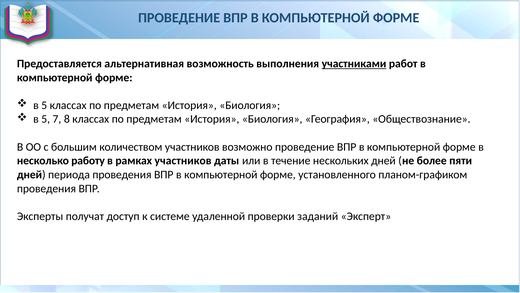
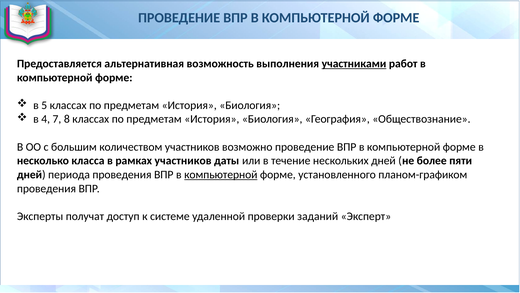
5: 5 -> 4 (46, 119)
работу: работу -> класса (88, 161)
компьютерной underline: none -> present (221, 174)
